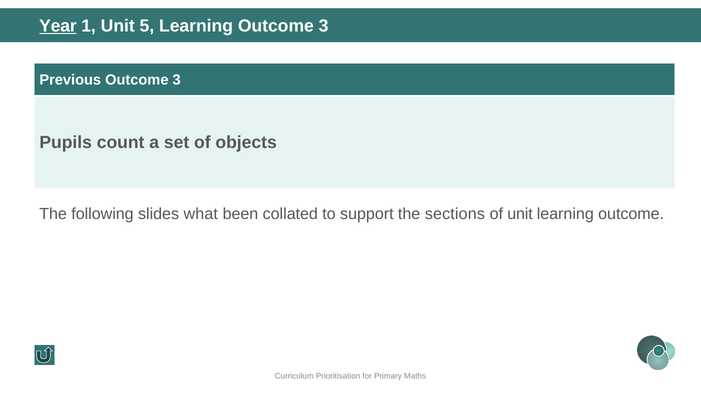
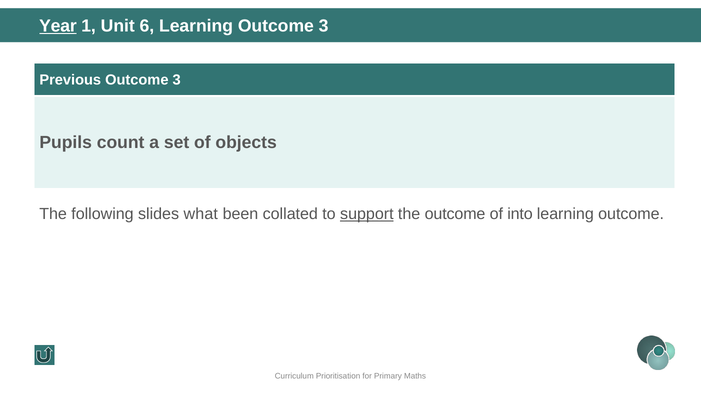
5: 5 -> 6 (147, 26)
support underline: none -> present (367, 214)
the sections: sections -> outcome (455, 214)
of unit: unit -> into (520, 214)
